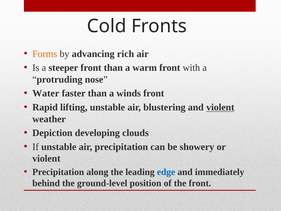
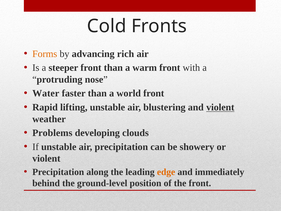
winds: winds -> world (129, 93)
Depiction: Depiction -> Problems (52, 133)
edge colour: blue -> orange (166, 172)
